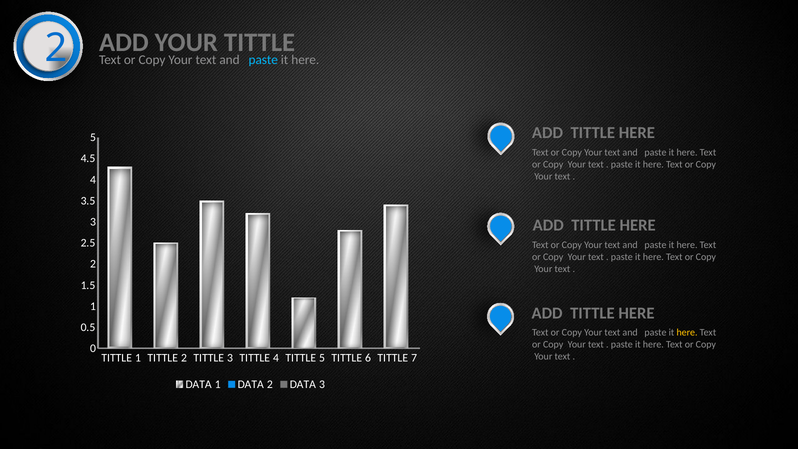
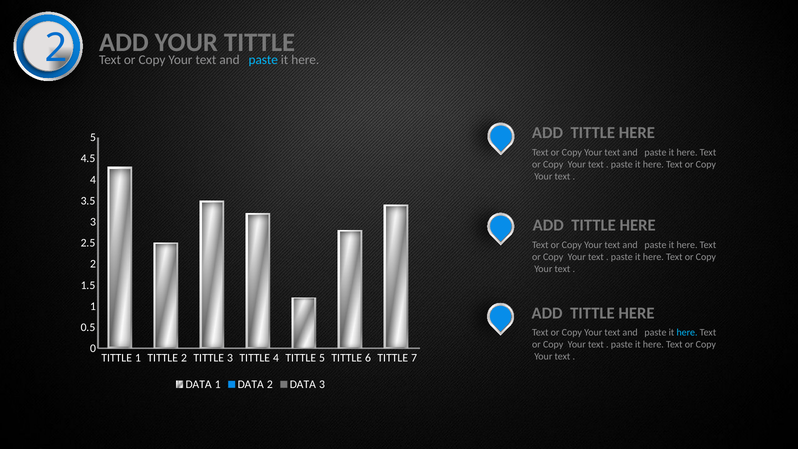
here colour: yellow -> light blue (687, 332)
